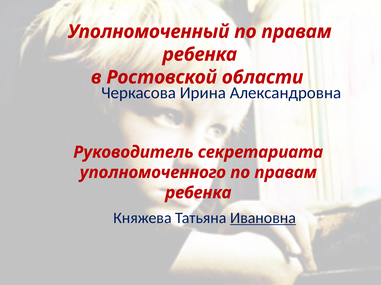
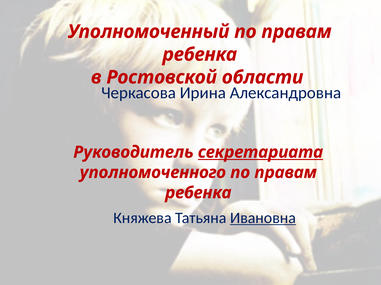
секретариата underline: none -> present (261, 153)
